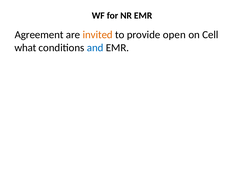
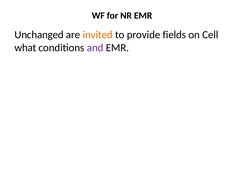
Agreement: Agreement -> Unchanged (39, 35)
open: open -> fields (174, 35)
and colour: blue -> purple (95, 48)
